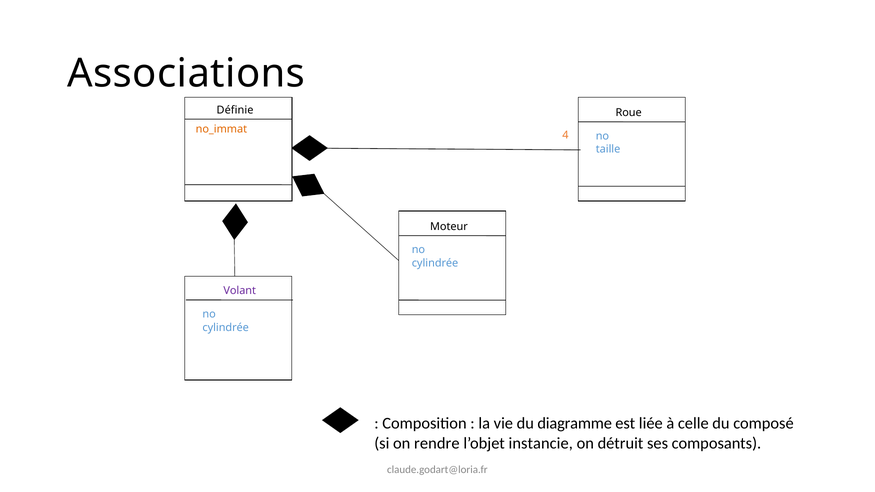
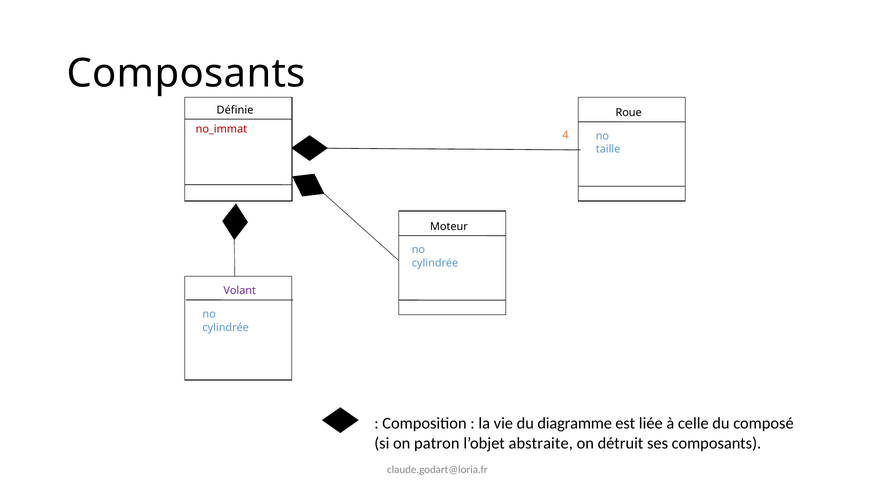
Associations: Associations -> Composants (186, 74)
no_immat colour: orange -> red (221, 129)
rendre: rendre -> patron (437, 443)
instancie: instancie -> abstraite (541, 443)
